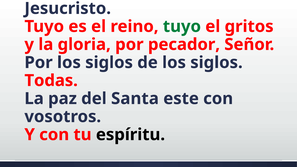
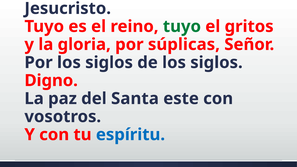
pecador: pecador -> súplicas (184, 44)
Todas: Todas -> Digno (51, 81)
espíritu colour: black -> blue (130, 135)
